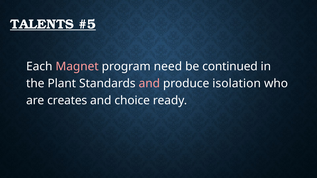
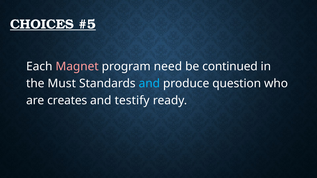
TALENTS: TALENTS -> CHOICES (42, 24)
Plant: Plant -> Must (62, 84)
and colour: pink -> light blue (149, 84)
isolation: isolation -> question (237, 84)
choice: choice -> testify (132, 101)
